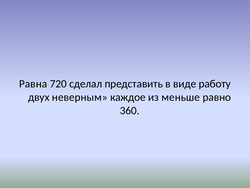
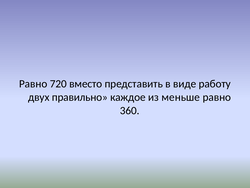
Равна: Равна -> Равно (33, 84)
сделал: сделал -> вместо (86, 84)
неверным: неверным -> правильно (80, 97)
